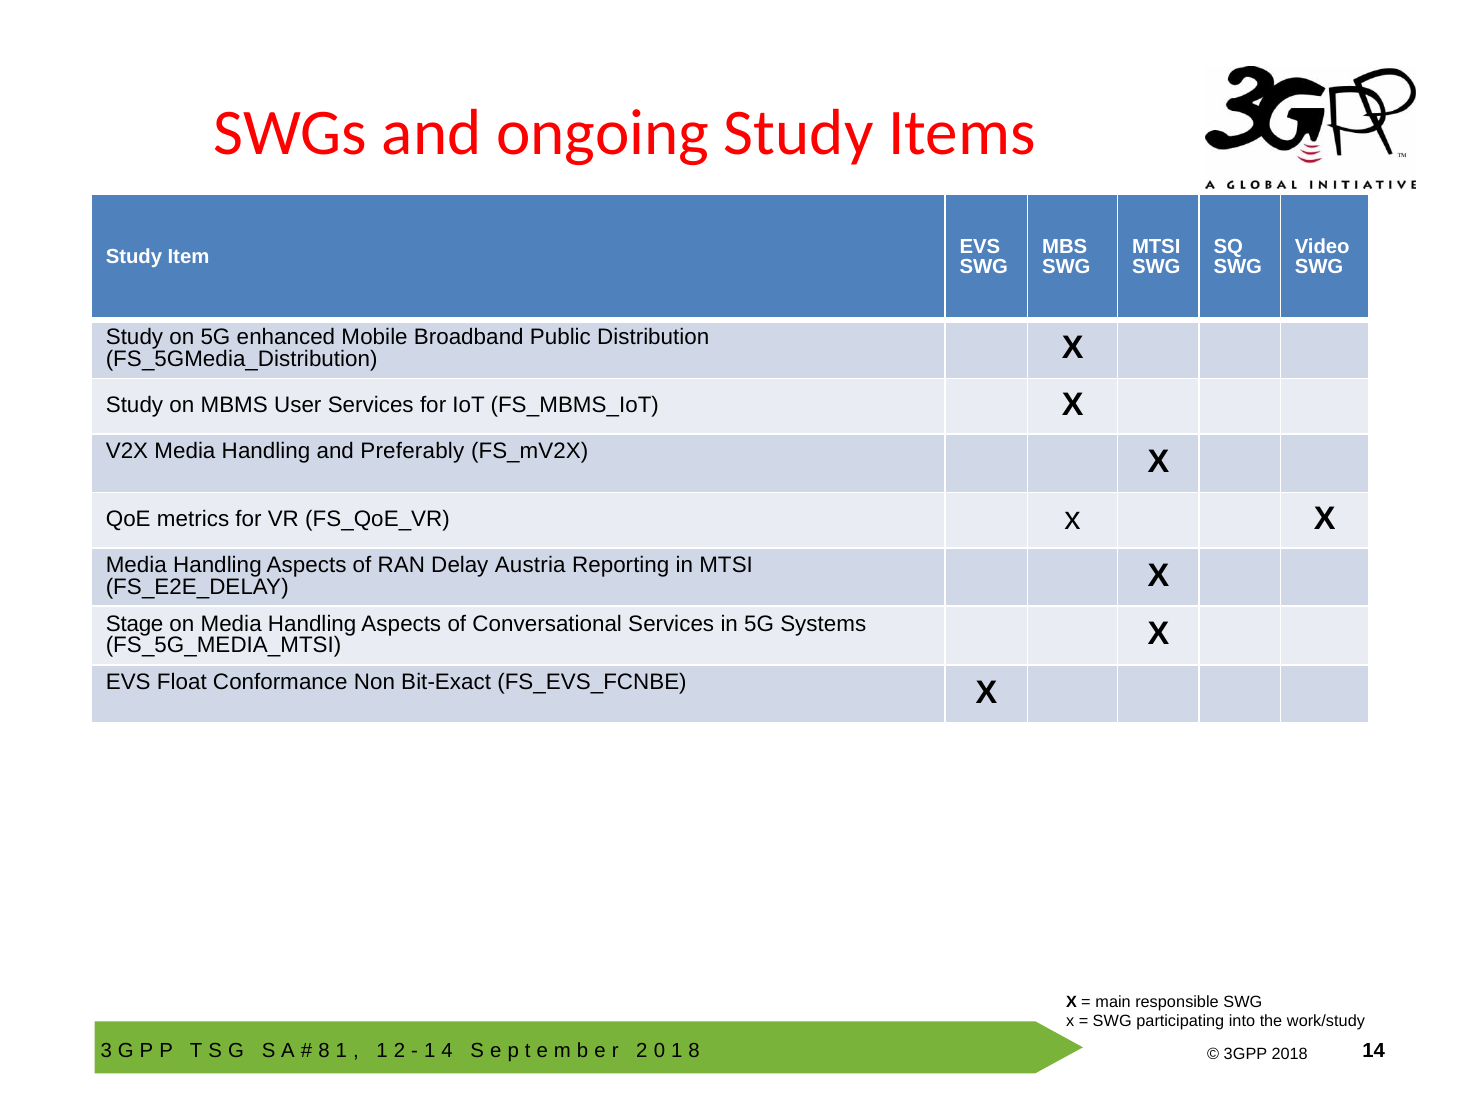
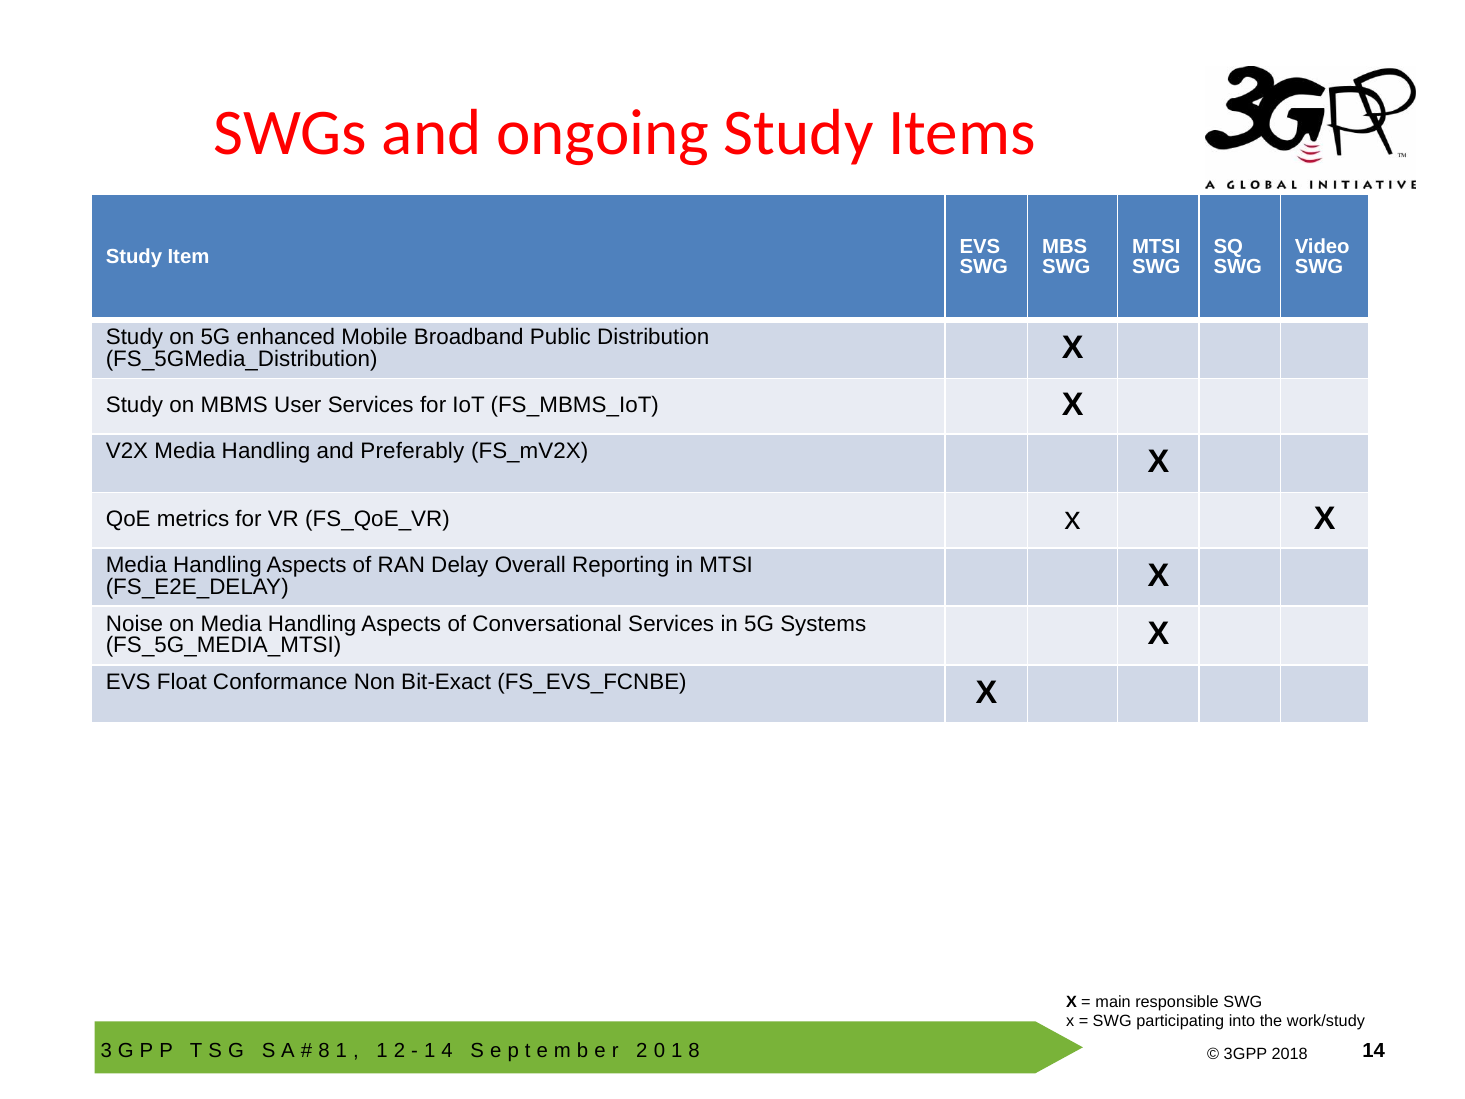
Austria: Austria -> Overall (530, 565)
Stage: Stage -> Noise (135, 623)
